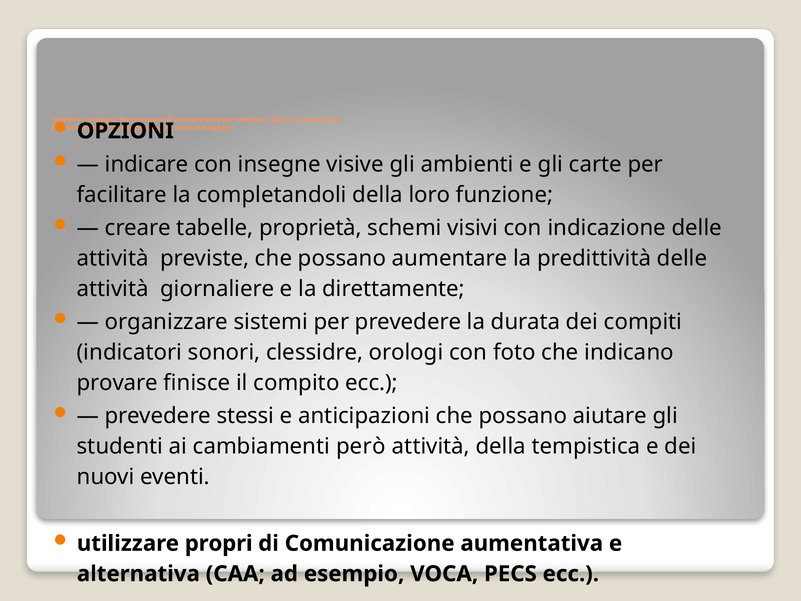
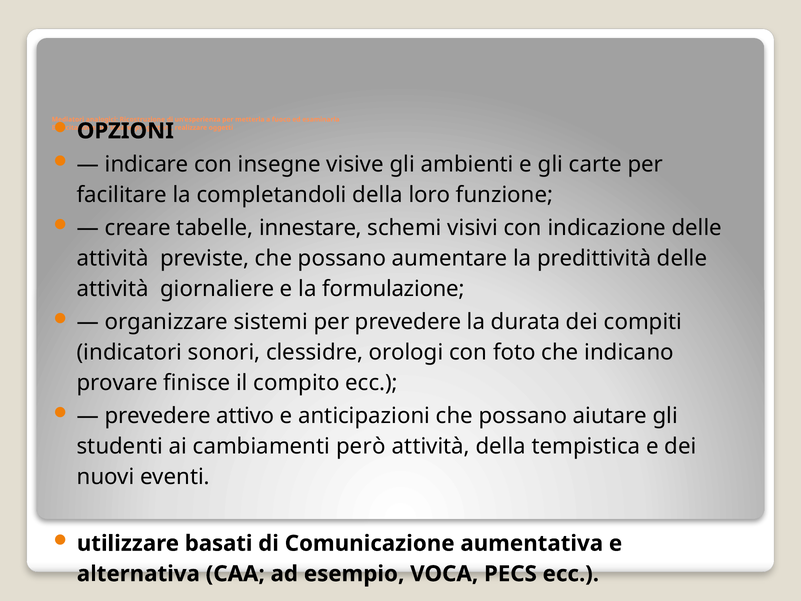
proprietà: proprietà -> innestare (311, 228)
direttamente: direttamente -> formulazione (394, 289)
stessi: stessi -> attivo (245, 416)
propri: propri -> basati (219, 543)
